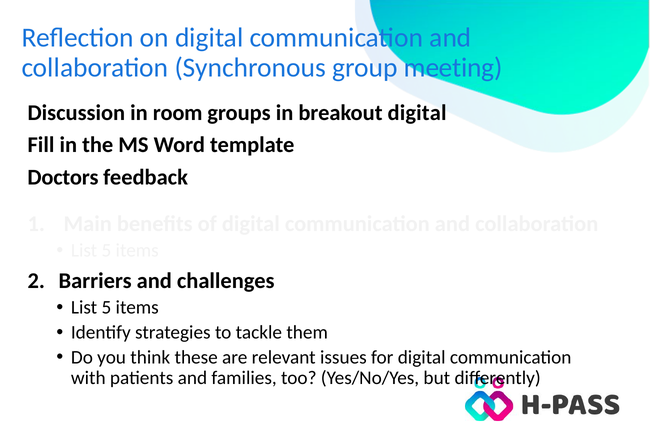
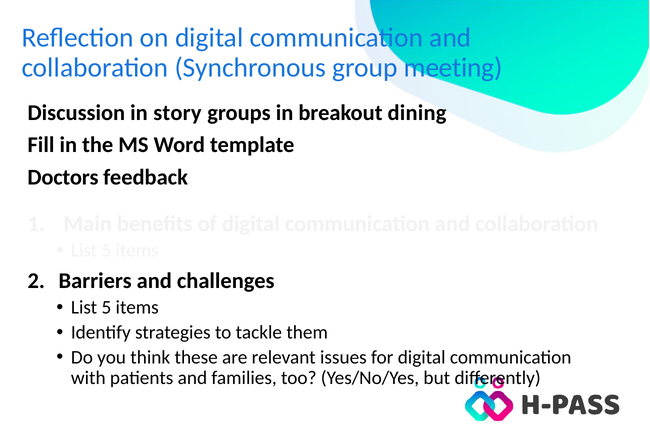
room: room -> story (177, 113)
breakout digital: digital -> dining (417, 113)
